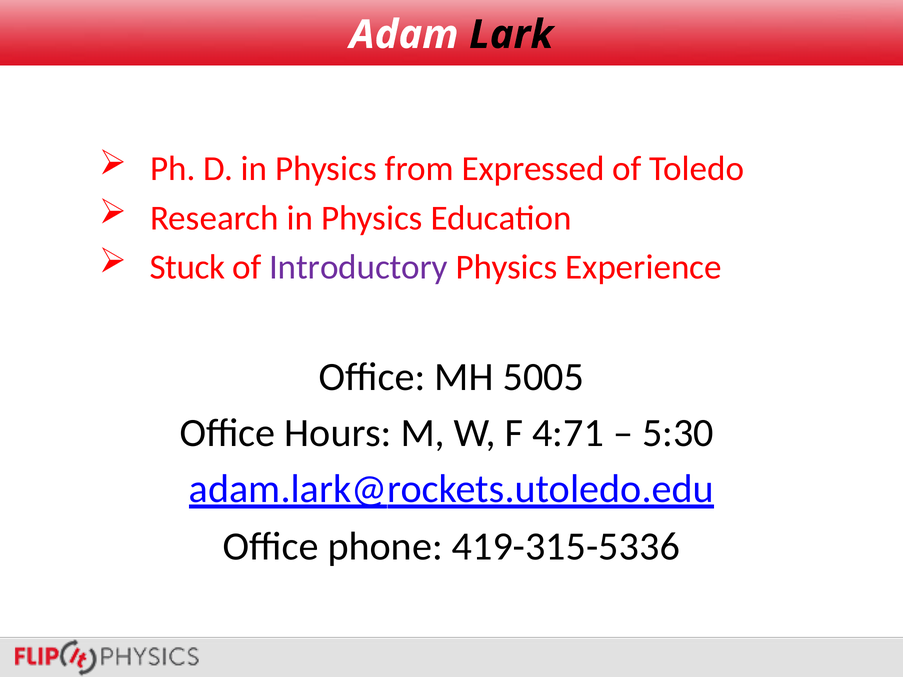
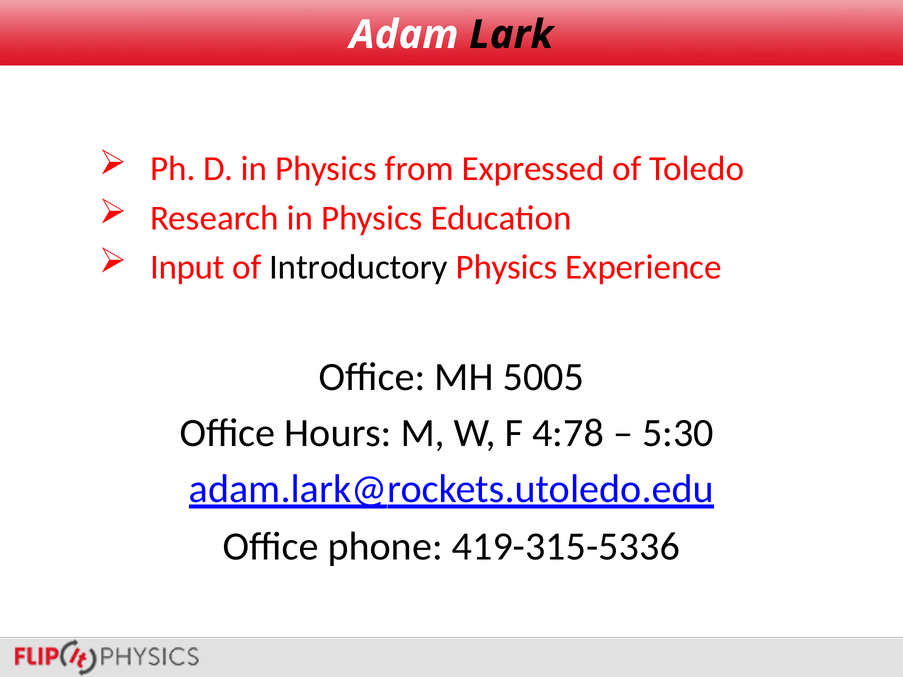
Stuck: Stuck -> Input (187, 267)
Introductory colour: purple -> black (359, 267)
4:71: 4:71 -> 4:78 (568, 433)
